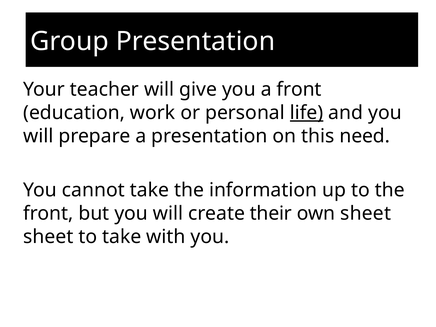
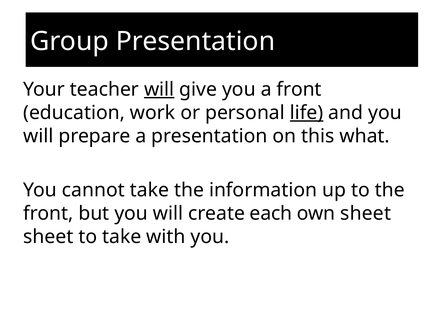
will underline: none -> present (159, 89)
need: need -> what (365, 136)
their: their -> each (271, 214)
